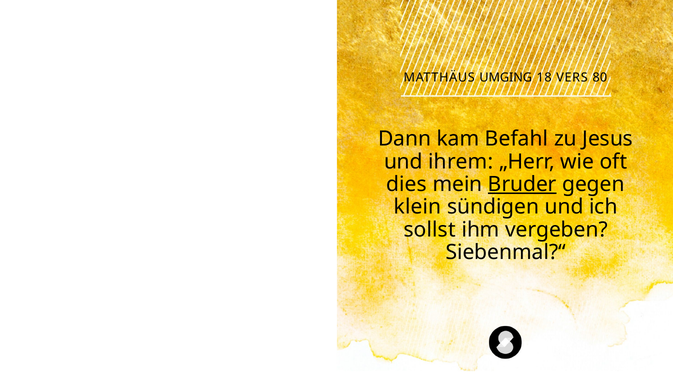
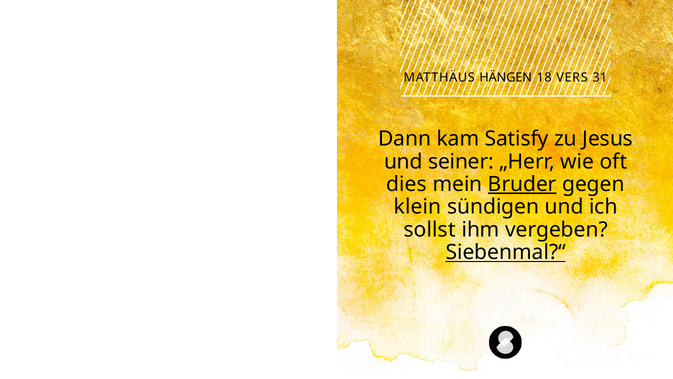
UMGING: UMGING -> HÄNGEN (506, 78)
80: 80 -> 31 (600, 78)
Befahl: Befahl -> Satisfy (517, 139)
ihrem: ihrem -> seiner (461, 161)
Siebenmal?“ underline: none -> present (506, 252)
